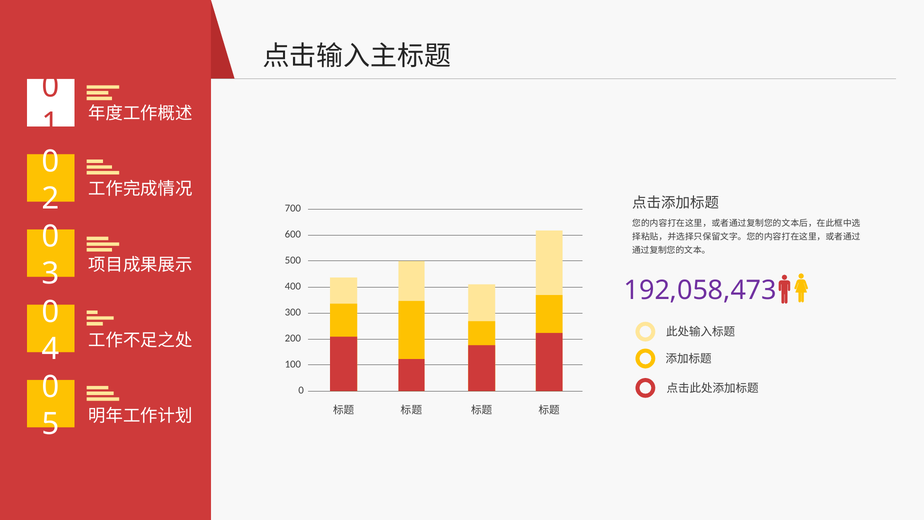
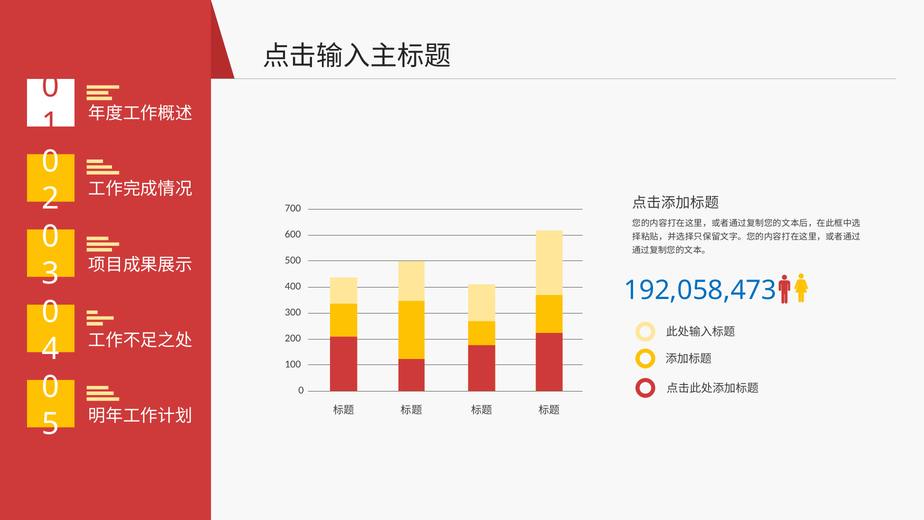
192,058,473 colour: purple -> blue (700, 290)
